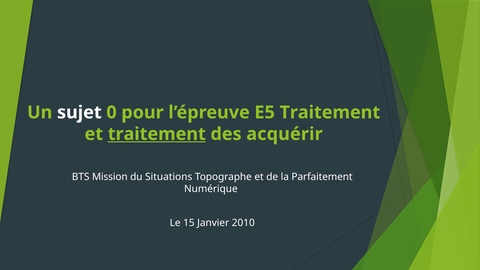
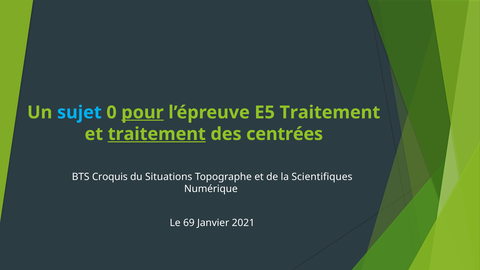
sujet colour: white -> light blue (79, 112)
pour underline: none -> present (143, 112)
acquérir: acquérir -> centrées (285, 134)
Mission: Mission -> Croquis (110, 177)
Parfaitement: Parfaitement -> Scientifiques (322, 177)
15: 15 -> 69 (189, 223)
2010: 2010 -> 2021 (243, 223)
